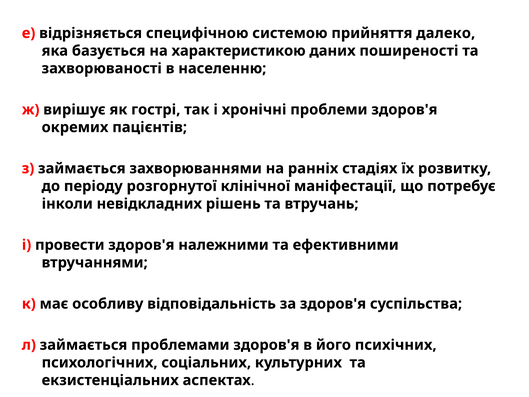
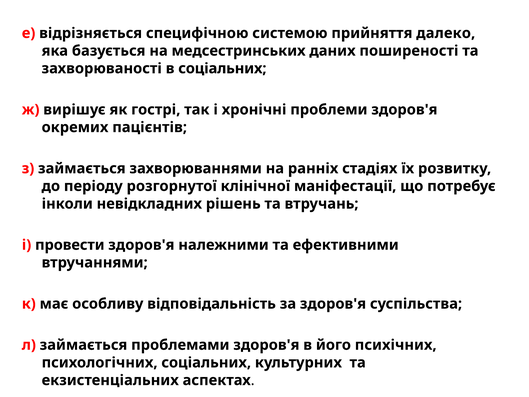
характеристикою: характеристикою -> медсестринських (239, 51)
в населенню: населенню -> соціальних (222, 68)
